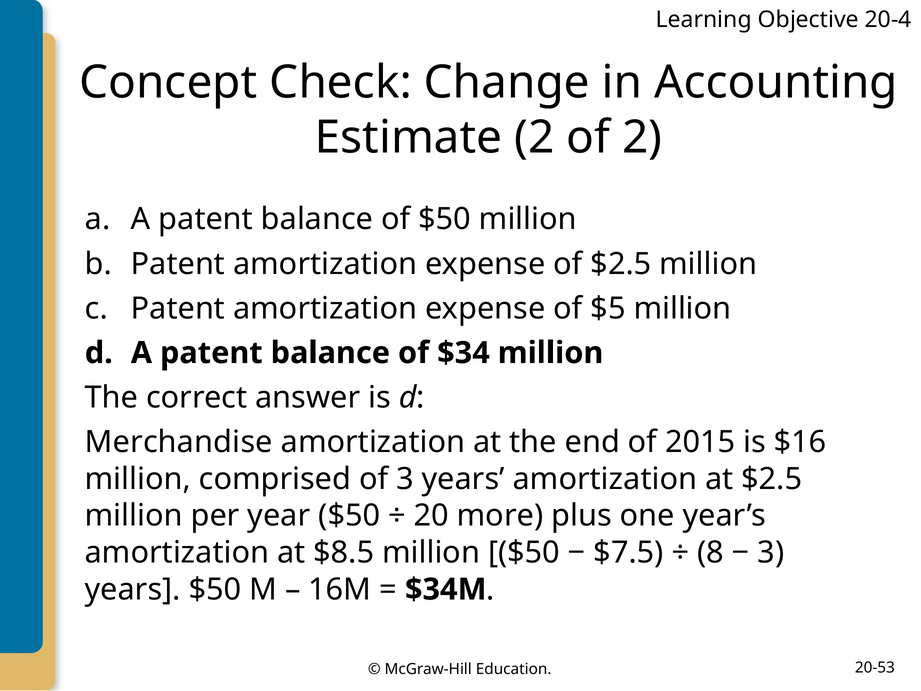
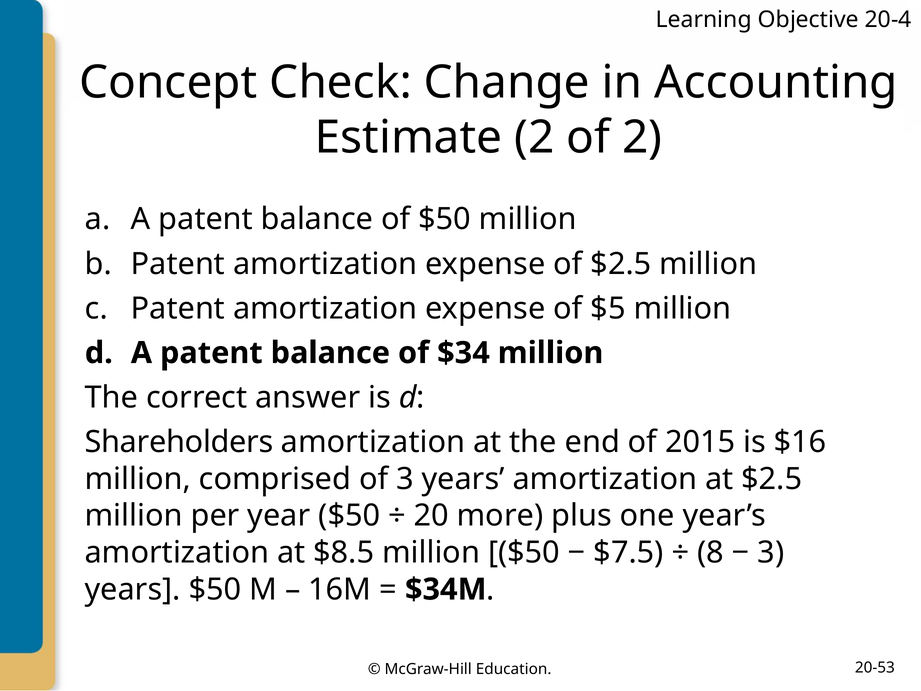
Merchandise: Merchandise -> Shareholders (179, 442)
